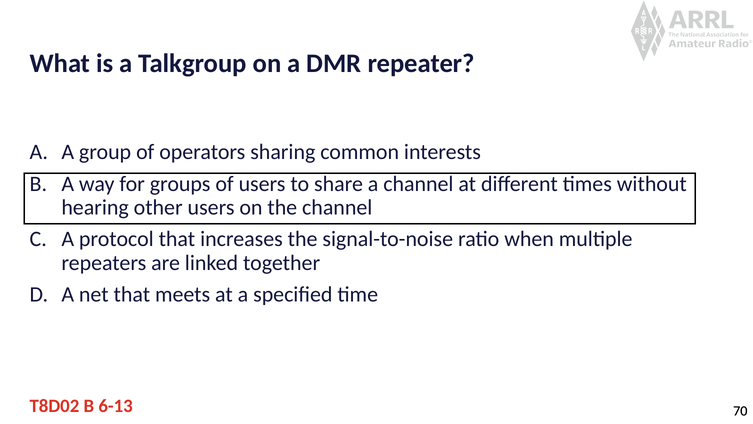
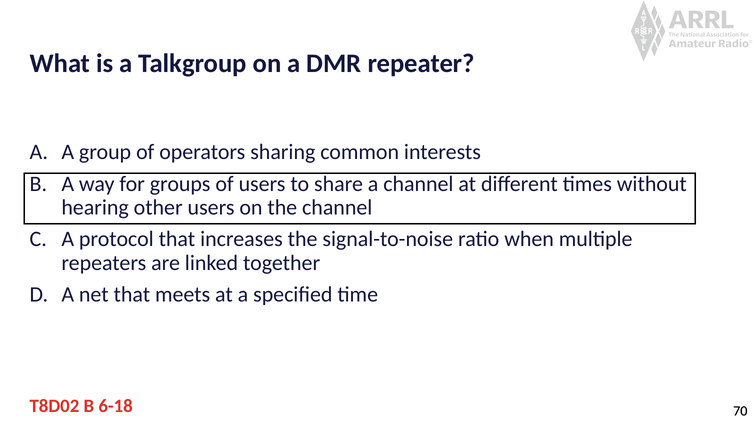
6-13: 6-13 -> 6-18 (116, 406)
